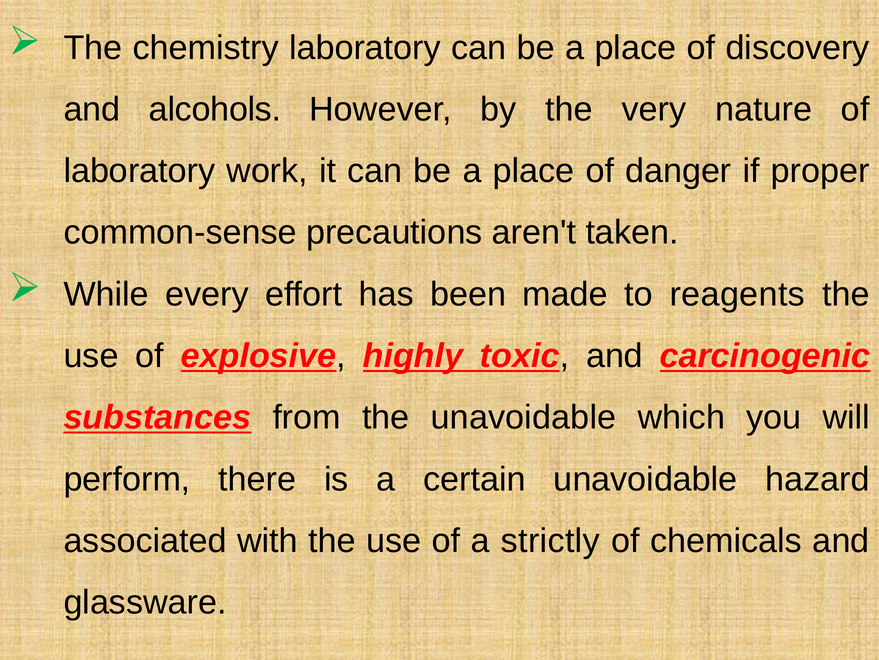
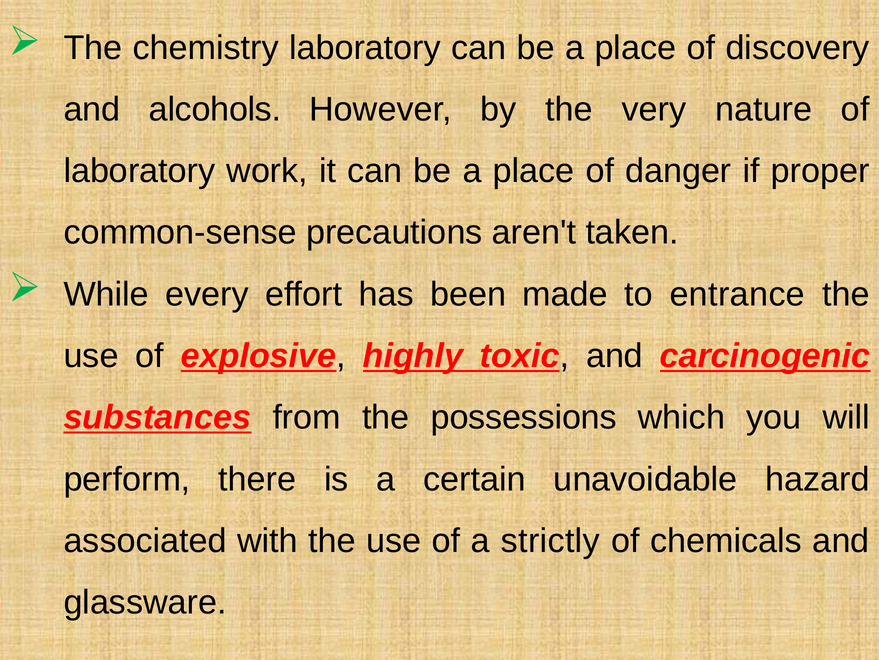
reagents: reagents -> entrance (737, 294)
the unavoidable: unavoidable -> possessions (524, 417)
